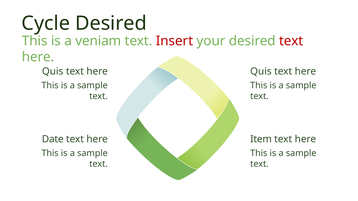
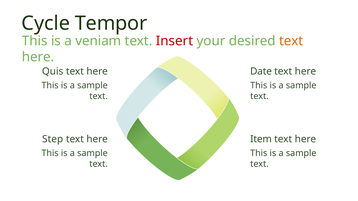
Cycle Desired: Desired -> Tempor (111, 23)
text colour: red -> orange (291, 41)
Quis: Quis -> Date (261, 71)
Date: Date -> Step (53, 139)
